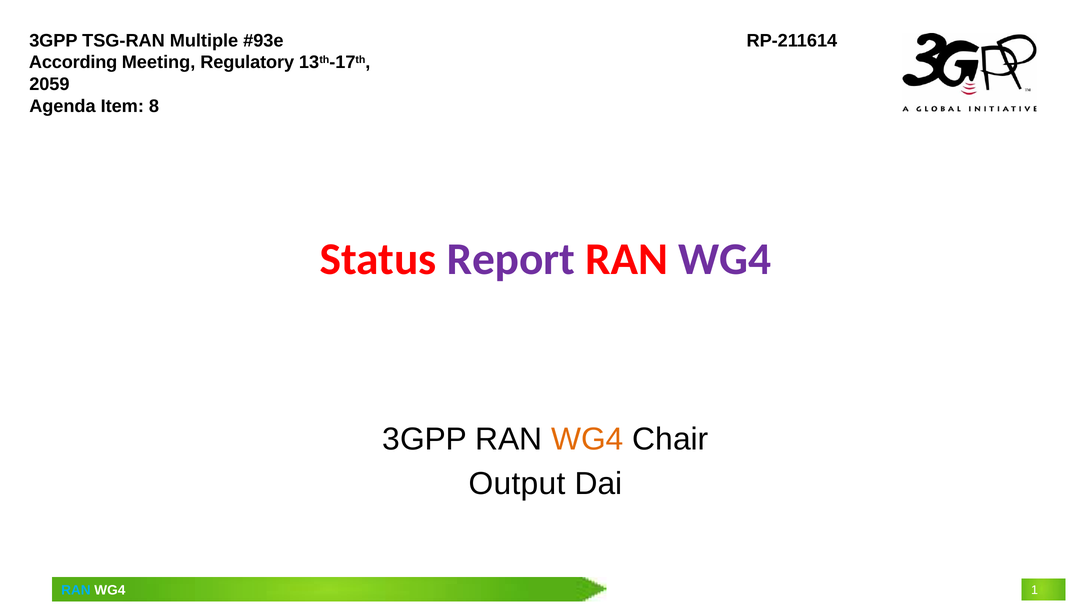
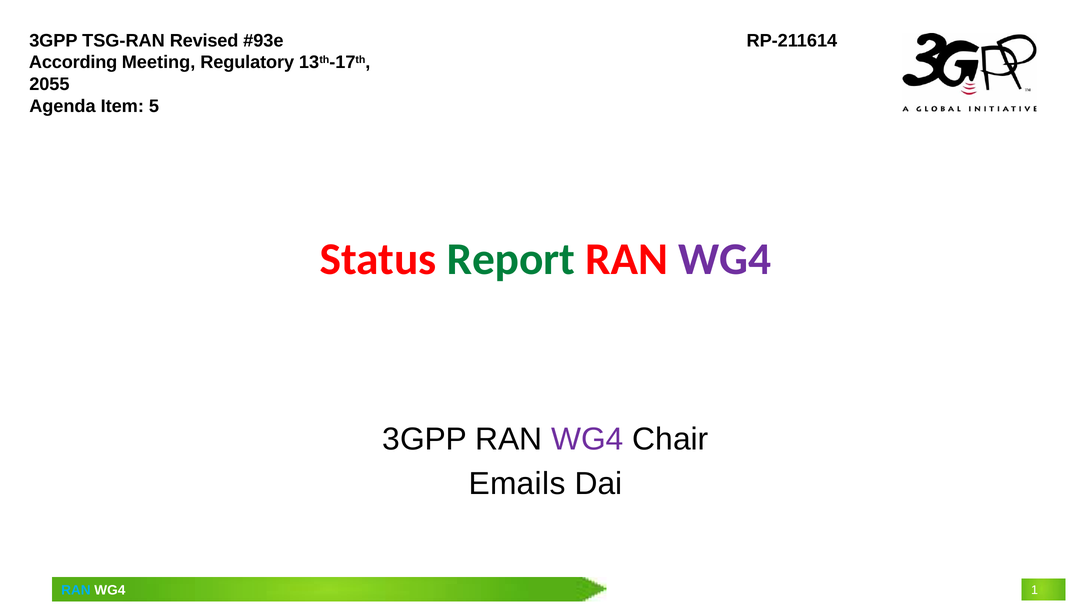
Multiple: Multiple -> Revised (204, 41)
2059: 2059 -> 2055 (49, 84)
8: 8 -> 5 (154, 106)
Report colour: purple -> green (511, 260)
WG4 colour: orange -> purple (587, 440)
Output: Output -> Emails (517, 484)
